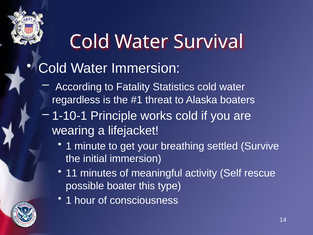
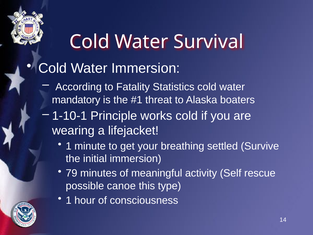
regardless: regardless -> mandatory (76, 100)
11: 11 -> 79 (72, 173)
boater: boater -> canoe (121, 186)
